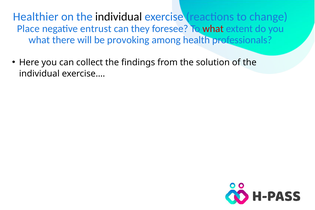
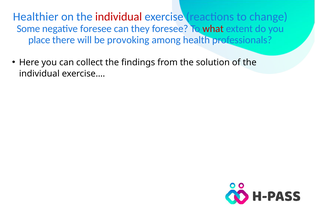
individual colour: black -> red (119, 17)
Place: Place -> Some (28, 29)
negative entrust: entrust -> foresee (96, 29)
what: what -> place (39, 40)
